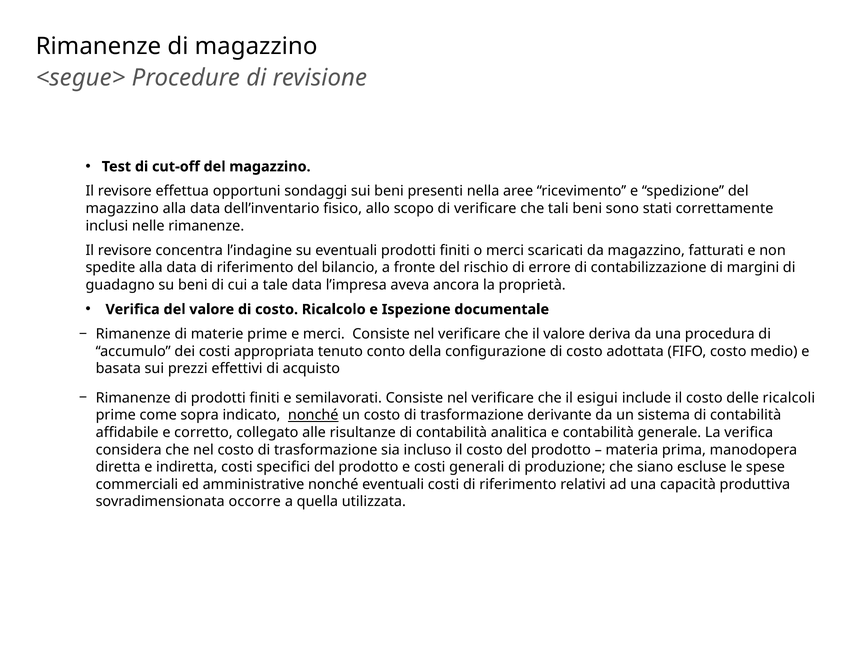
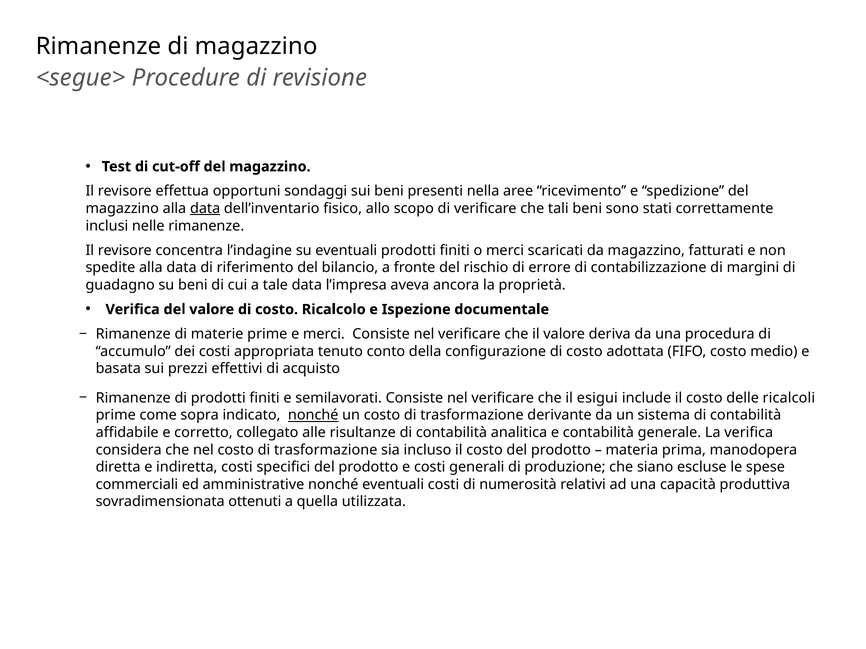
data underline: none -> present (205, 209)
costi di riferimento: riferimento -> numerosità (518, 485)
occorre: occorre -> ottenuti (255, 502)
